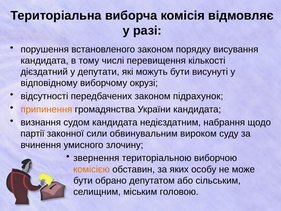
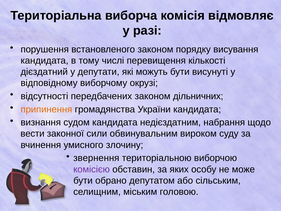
підрахунок: підрахунок -> дільничних (198, 96)
партії: партії -> вести (33, 134)
комісією colour: orange -> purple (92, 169)
